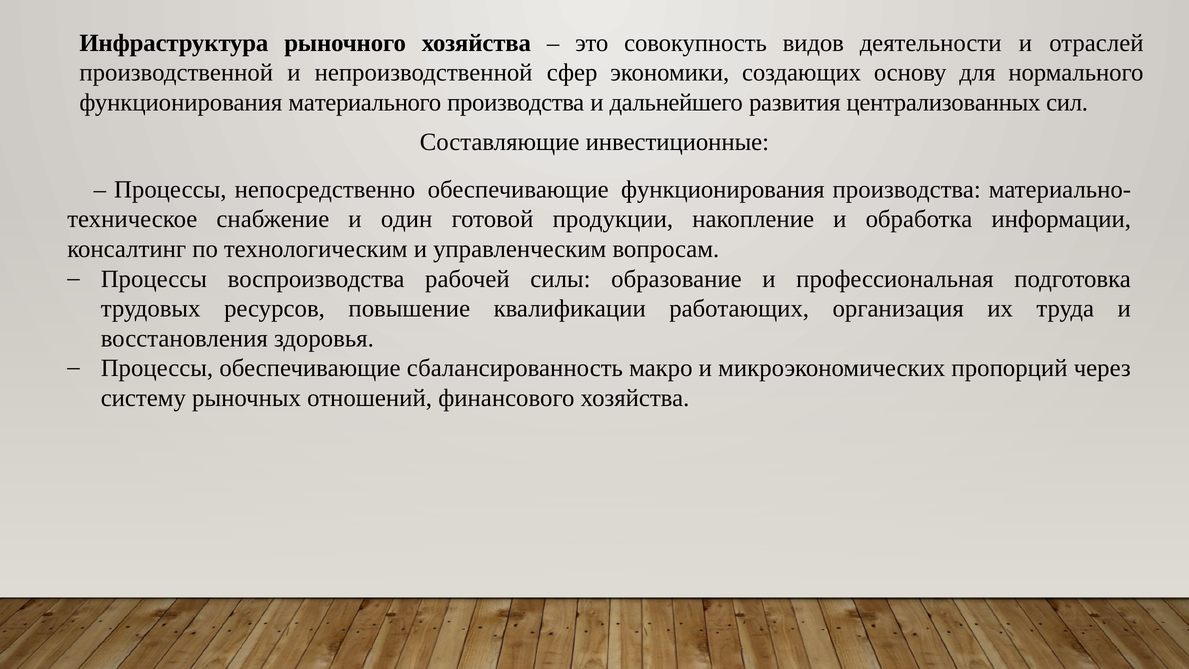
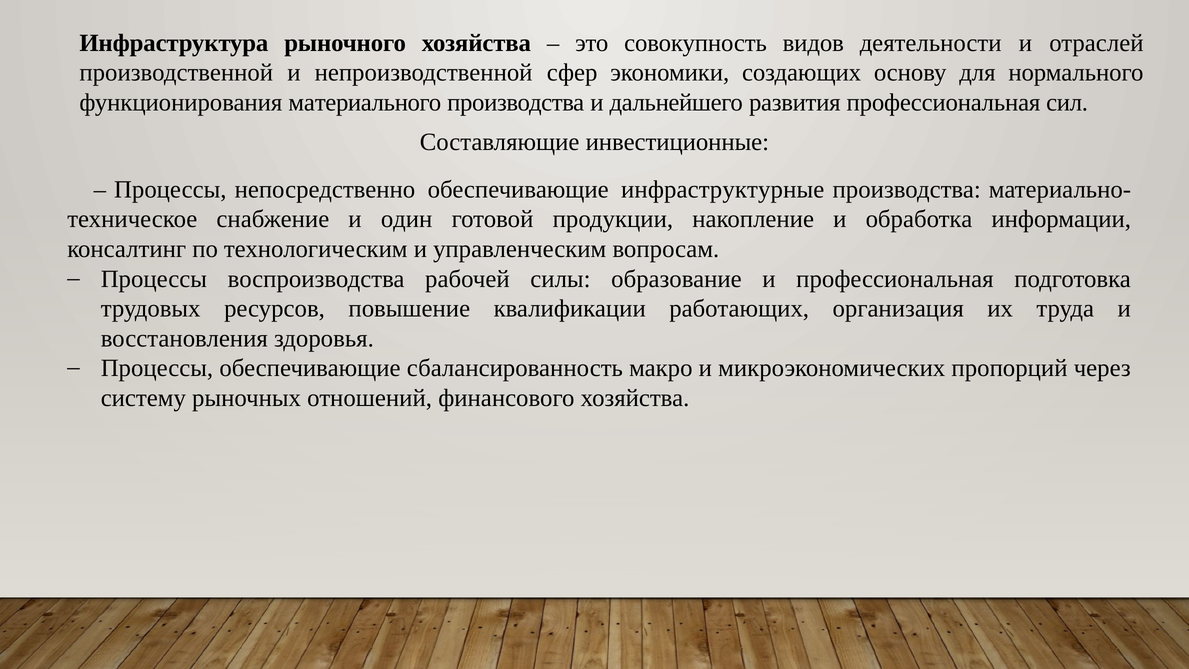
развития централизованных: централизованных -> профессиональная (943, 102)
обеспечивающие функционирования: функционирования -> инфраструктурные (723, 189)
